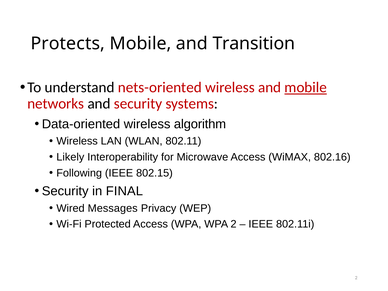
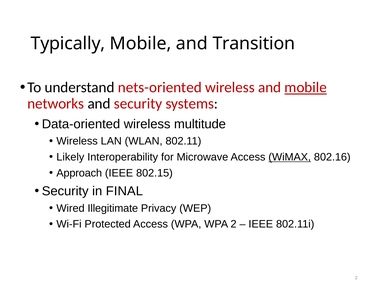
Protects: Protects -> Typically (68, 44)
algorithm: algorithm -> multitude (200, 124)
WiMAX underline: none -> present (290, 157)
Following: Following -> Approach (79, 173)
Messages: Messages -> Illegitimate (113, 208)
